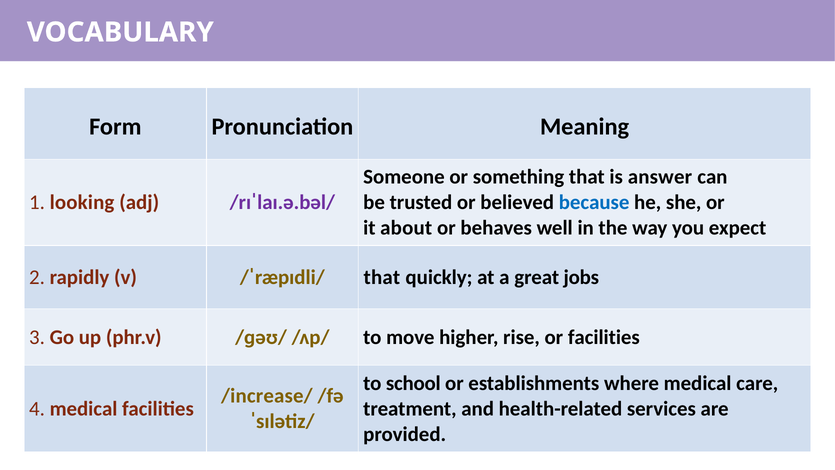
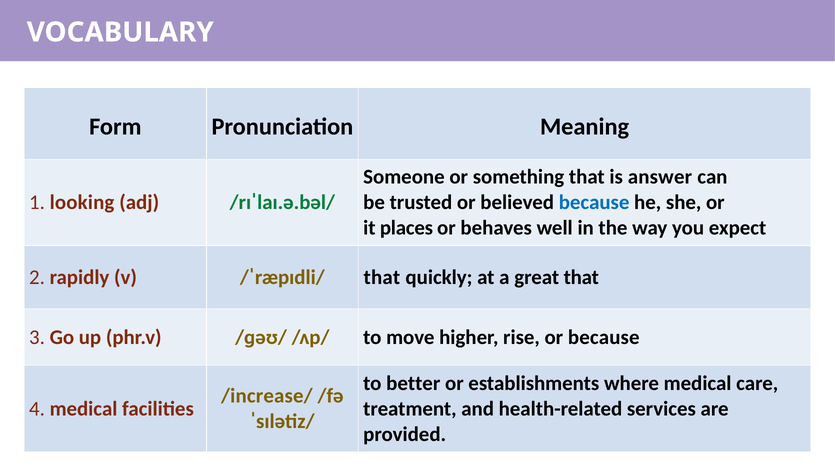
/rɪˈlaɪ.ə.bəl/ colour: purple -> green (282, 202)
about: about -> places (406, 228)
great jobs: jobs -> that (581, 277)
or facilities: facilities -> because (604, 337)
school: school -> better (413, 383)
